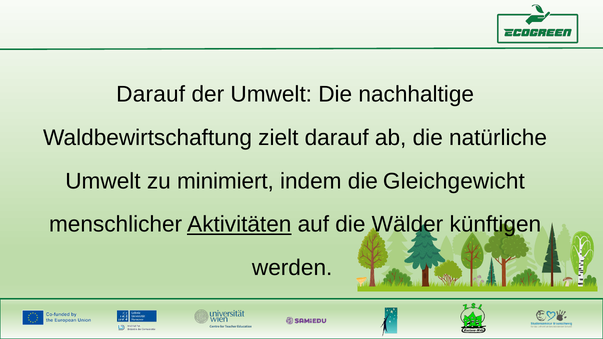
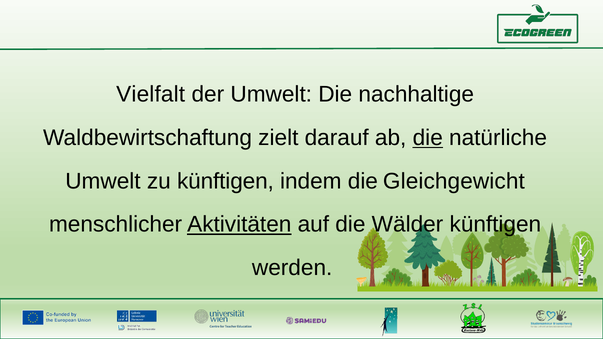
Darauf: Darauf -> Vielfalt (151, 94)
die underline: none -> present (428, 138)
zu minimiert: minimiert -> künftigen (225, 181)
